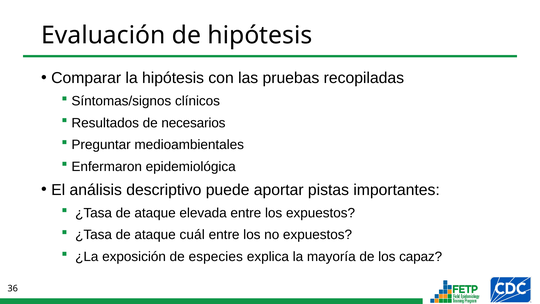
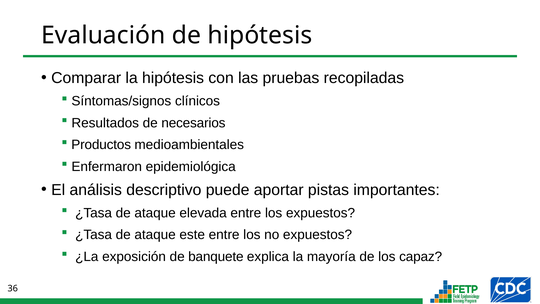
Preguntar: Preguntar -> Productos (101, 145)
cuál: cuál -> este (192, 235)
especies: especies -> banquete (216, 256)
